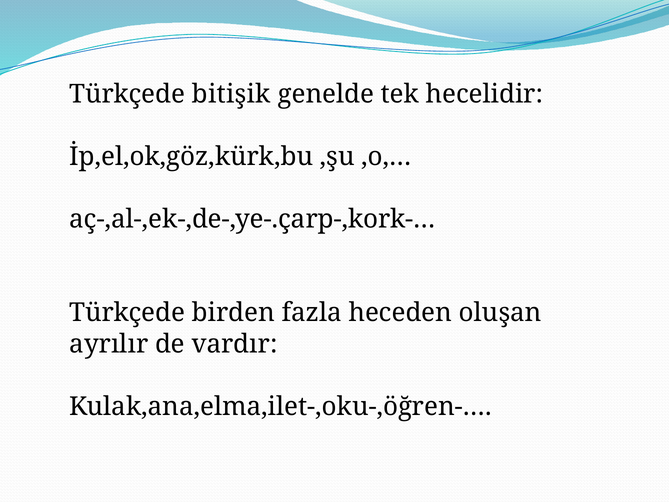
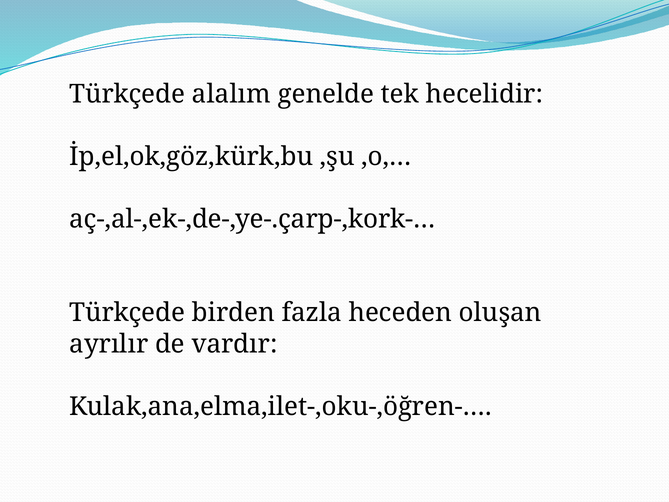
bitişik: bitişik -> alalım (231, 94)
